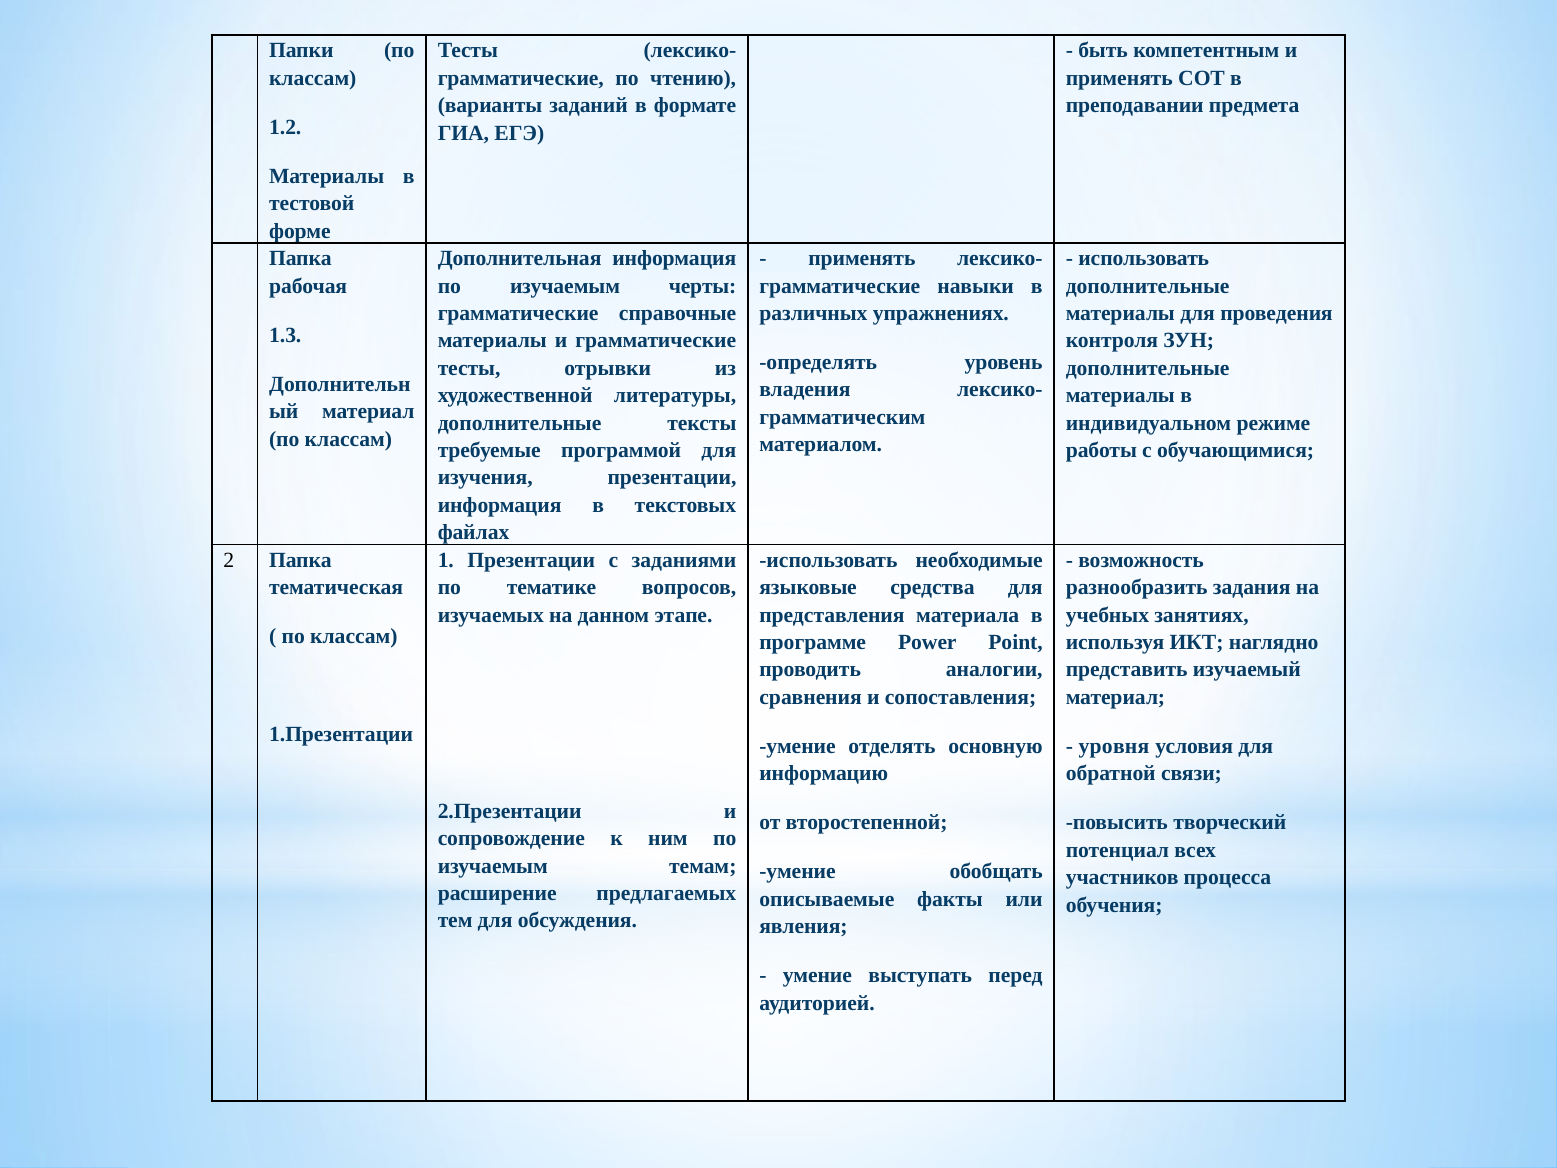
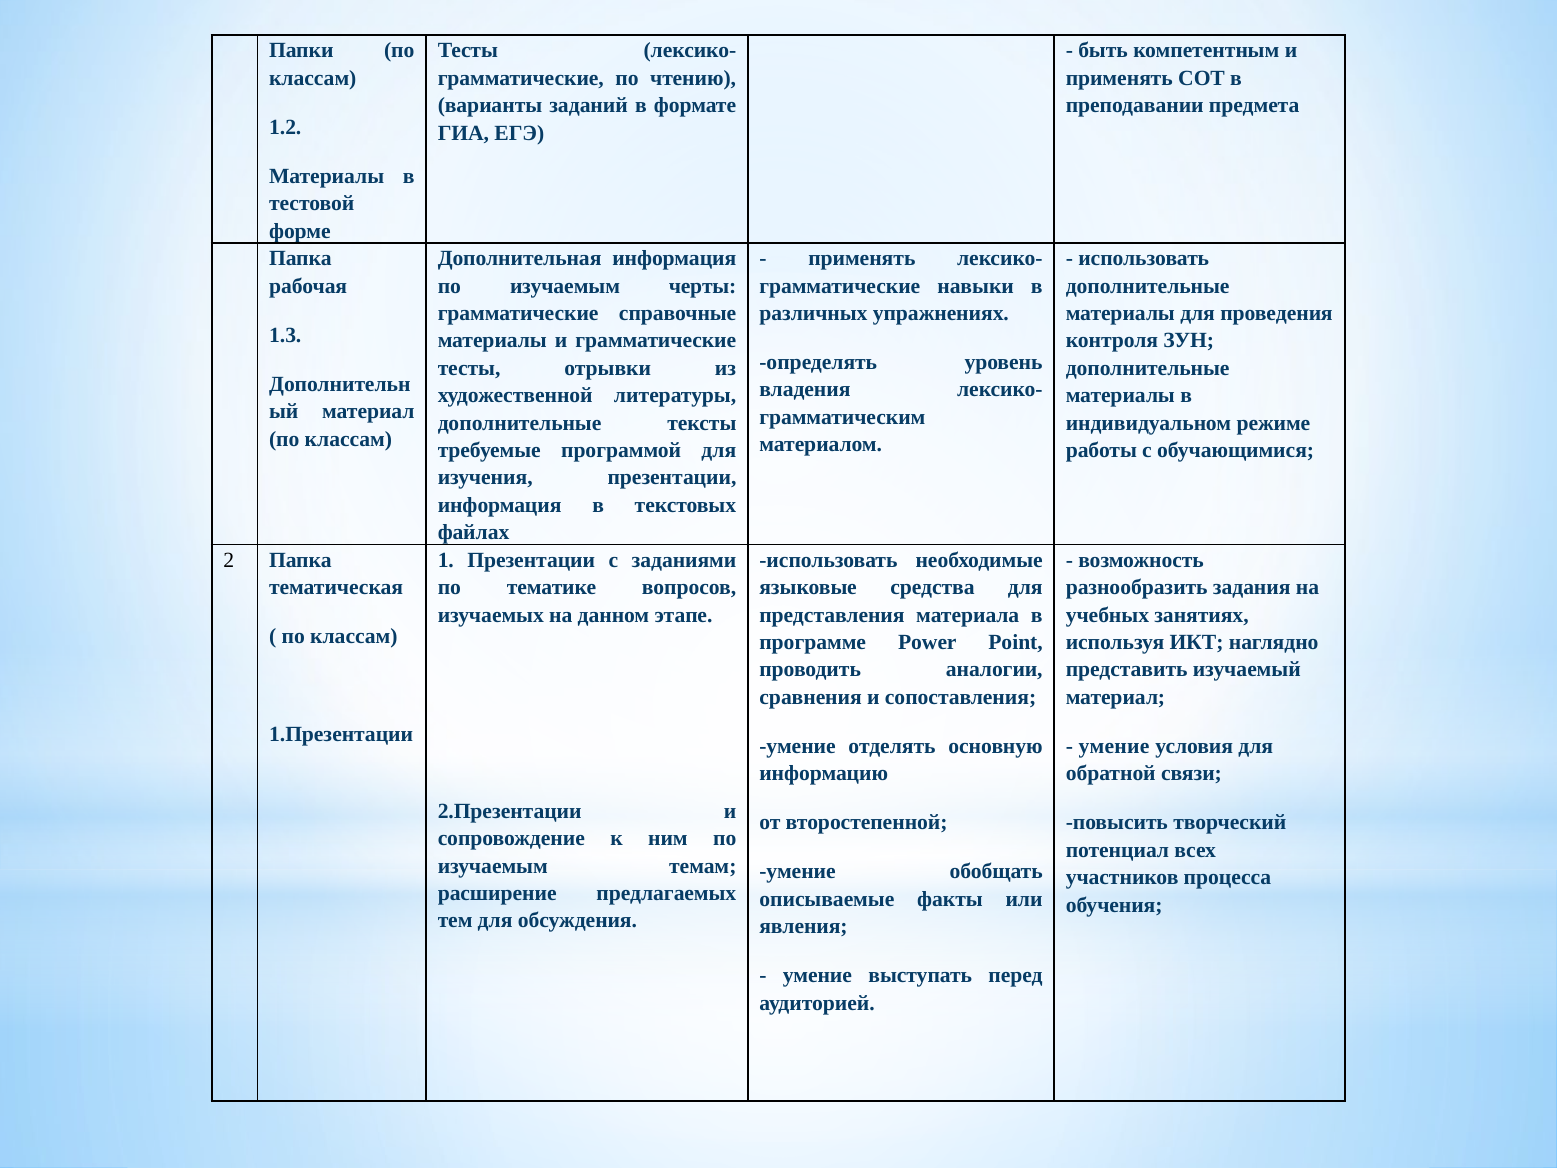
уровня: уровня -> умение (1114, 746)
